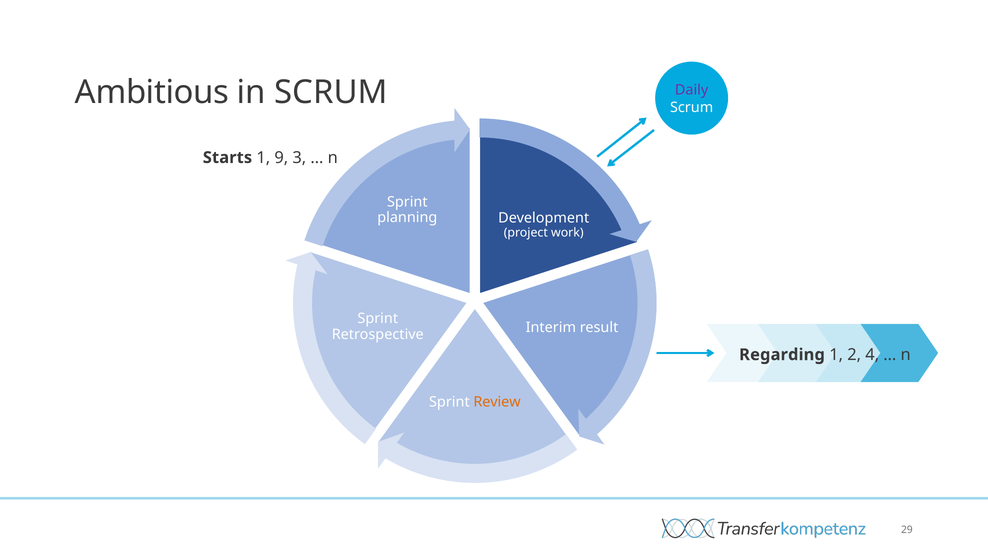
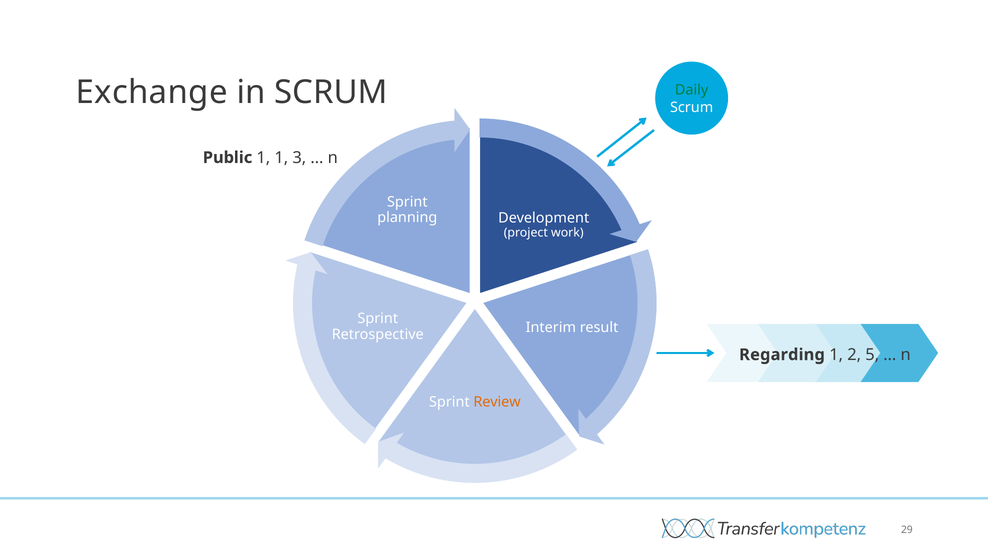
Ambitious: Ambitious -> Exchange (152, 92)
Daily colour: purple -> green (692, 90)
Starts: Starts -> Public (228, 158)
1 9: 9 -> 1 (281, 158)
4: 4 -> 5 (872, 355)
